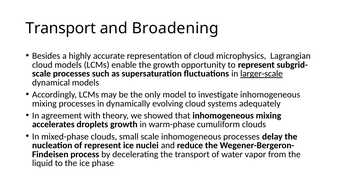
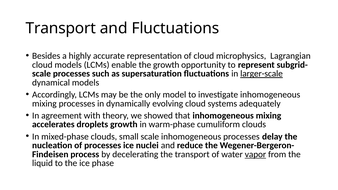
and Broadening: Broadening -> Fluctuations (175, 28)
of represent: represent -> processes (103, 145)
vapor underline: none -> present (255, 154)
